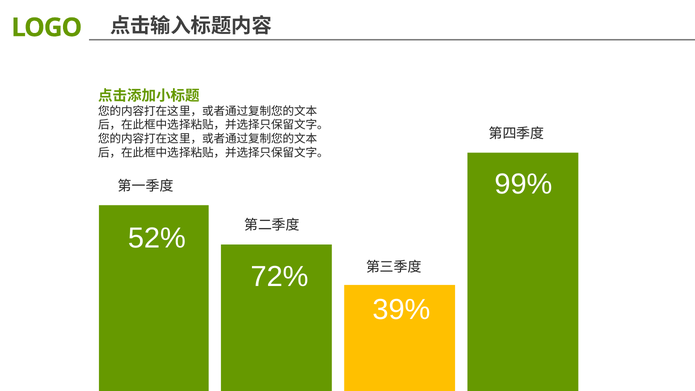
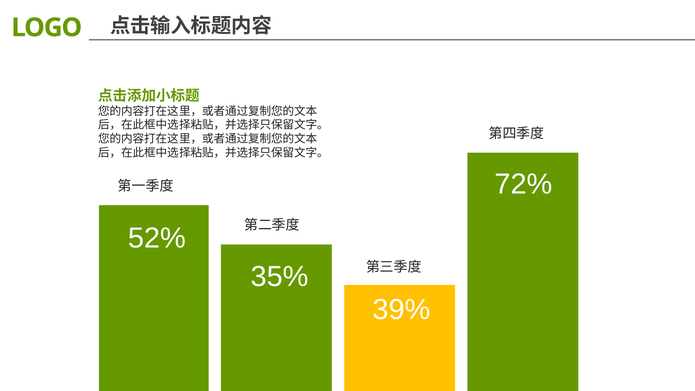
99%: 99% -> 72% (523, 184)
72%: 72% -> 35% (280, 277)
